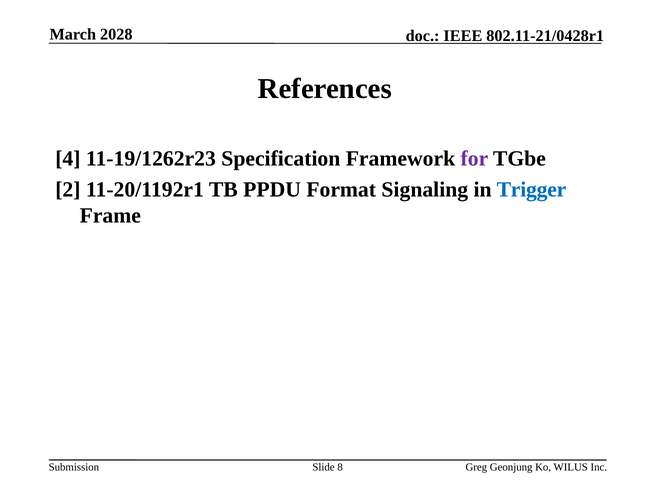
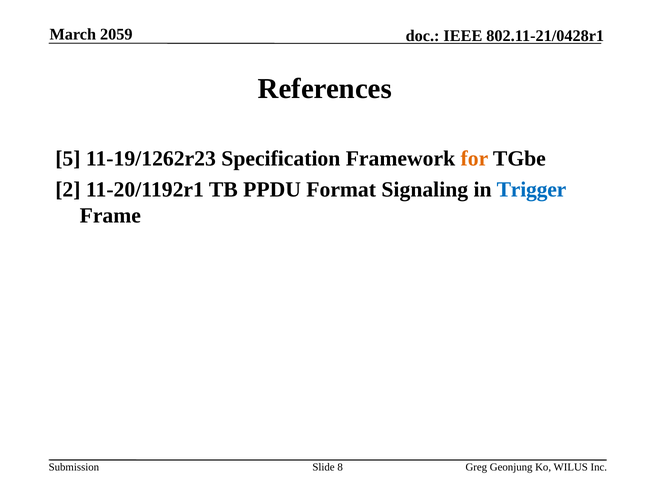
2028: 2028 -> 2059 (116, 34)
4: 4 -> 5 (68, 159)
for colour: purple -> orange (474, 159)
